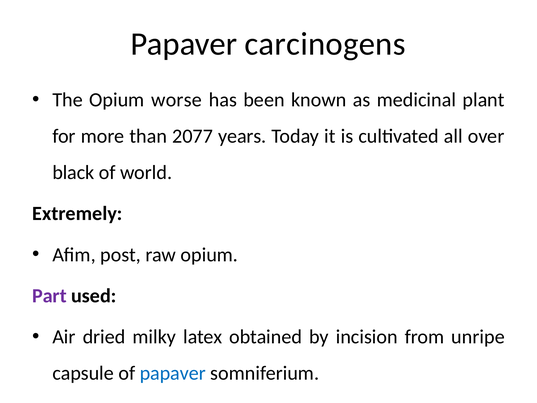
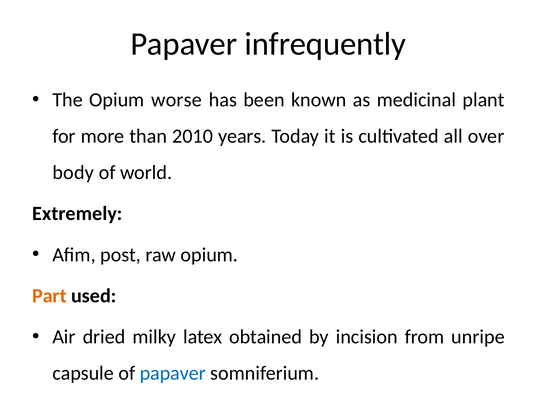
carcinogens: carcinogens -> infrequently (325, 44)
2077: 2077 -> 2010 (193, 136)
black: black -> body (73, 172)
Part colour: purple -> orange (49, 296)
